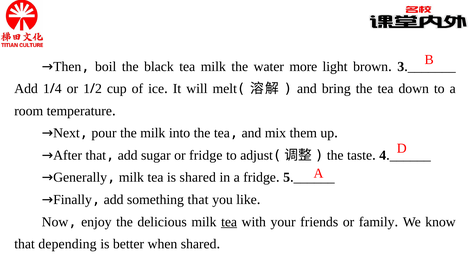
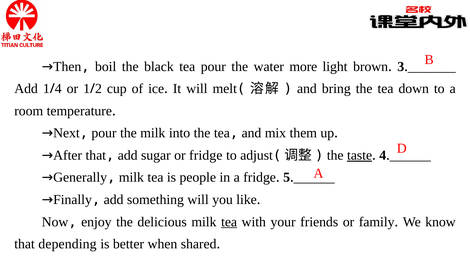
tea milk: milk -> pour (213, 67)
taste underline: none -> present (360, 156)
is shared: shared -> people (198, 178)
something that: that -> will (198, 200)
